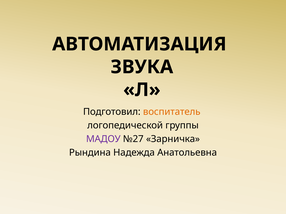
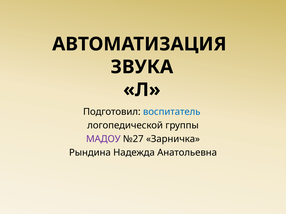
воспитатель colour: orange -> blue (172, 112)
